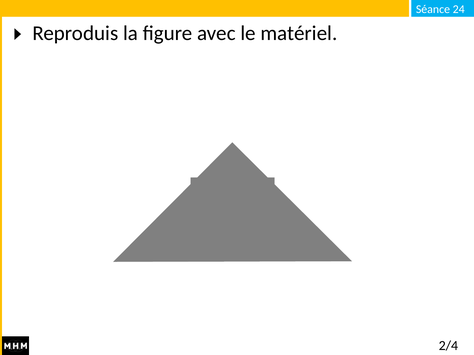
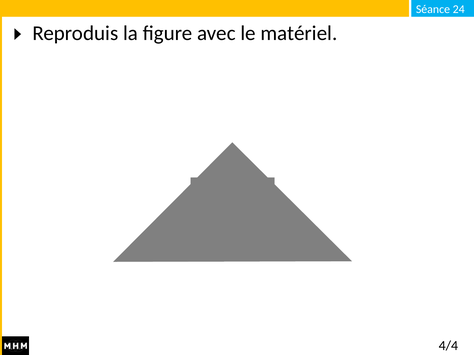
2/4: 2/4 -> 4/4 (448, 346)
